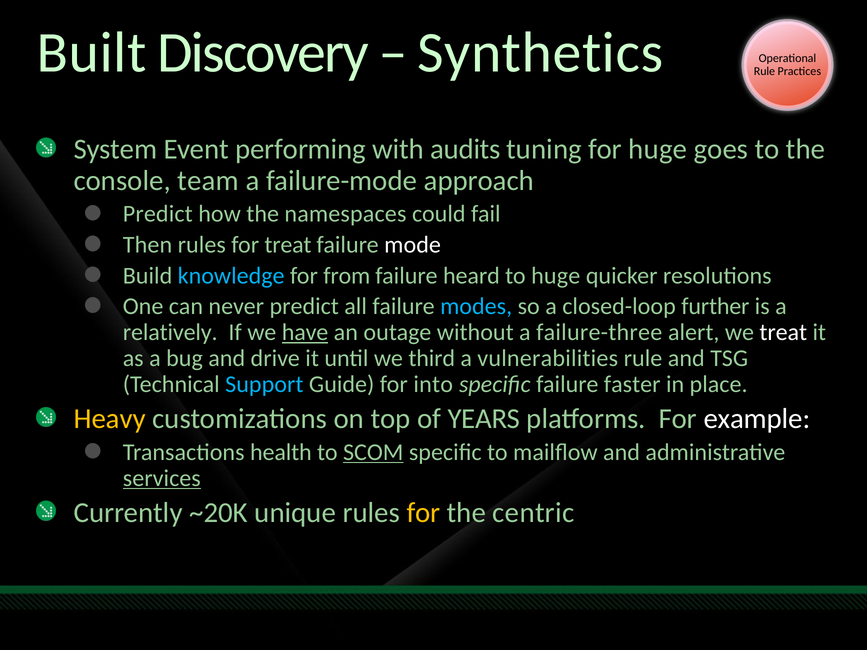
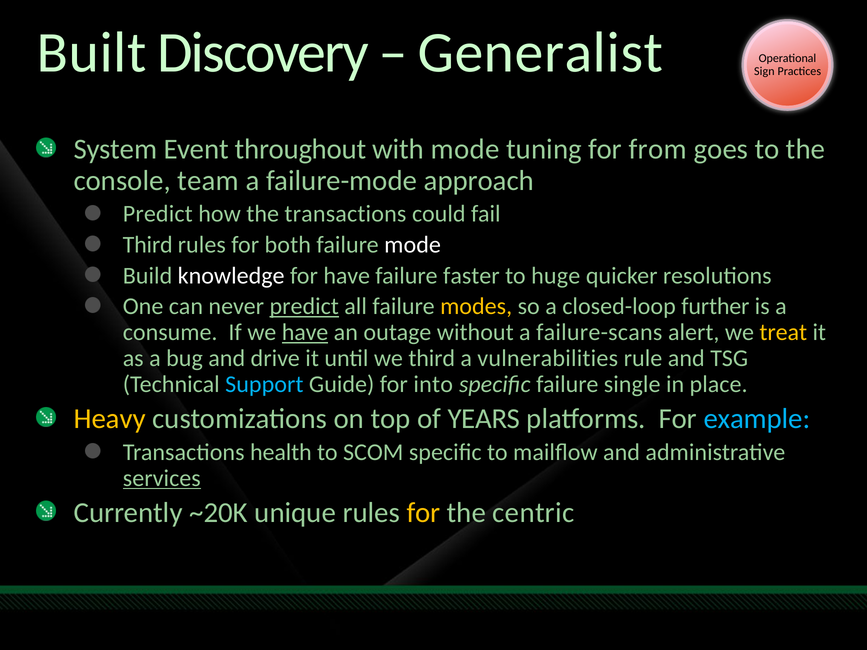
Synthetics: Synthetics -> Generalist (540, 53)
Rule: Rule -> Sign (764, 71)
performing: performing -> throughout (301, 149)
with audits: audits -> mode (465, 149)
for huge: huge -> from (658, 149)
the namespaces: namespaces -> transactions (345, 214)
Then: Then -> Third (148, 245)
for treat: treat -> both (288, 245)
knowledge colour: light blue -> white (231, 276)
for from: from -> have (347, 276)
heard: heard -> faster (471, 276)
predict underline: none -> present (304, 307)
modes colour: light blue -> yellow (476, 307)
relatively: relatively -> consume (170, 333)
failure-three: failure-three -> failure-scans (599, 333)
treat colour: white -> yellow (783, 333)
faster: faster -> single (632, 385)
example colour: white -> light blue (757, 419)
SCOM underline: present -> none (373, 452)
